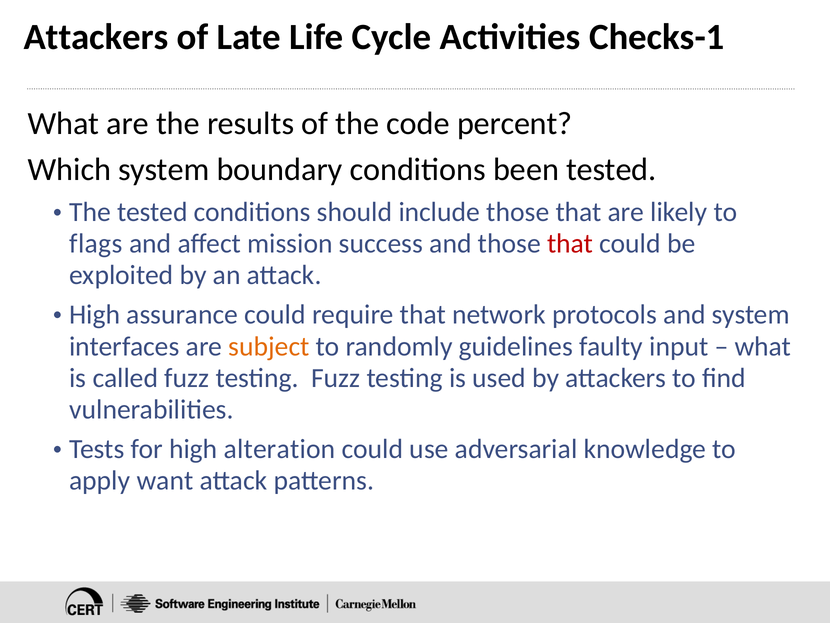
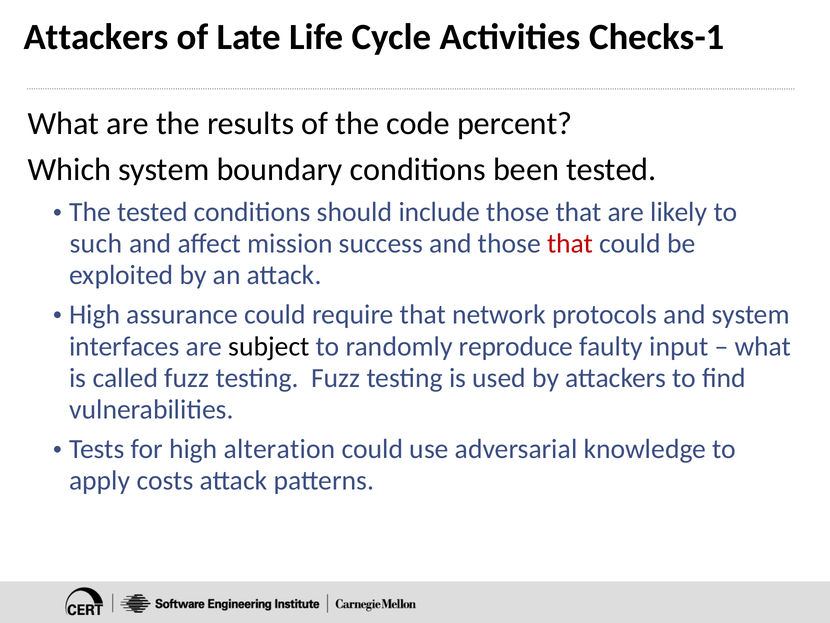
flags: flags -> such (96, 243)
subject colour: orange -> black (269, 346)
guidelines: guidelines -> reproduce (516, 346)
want: want -> costs (165, 480)
